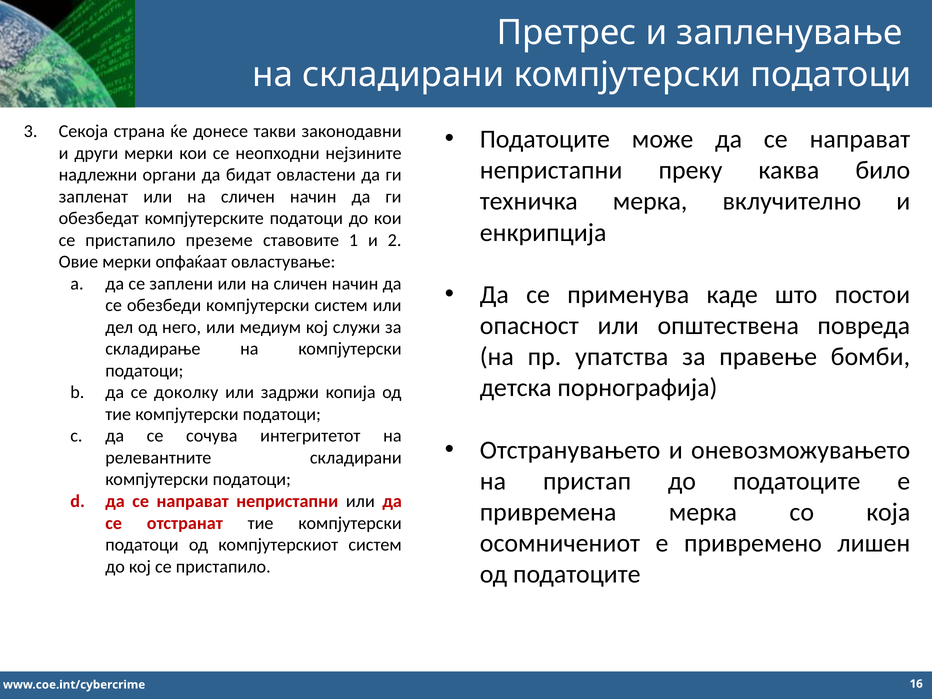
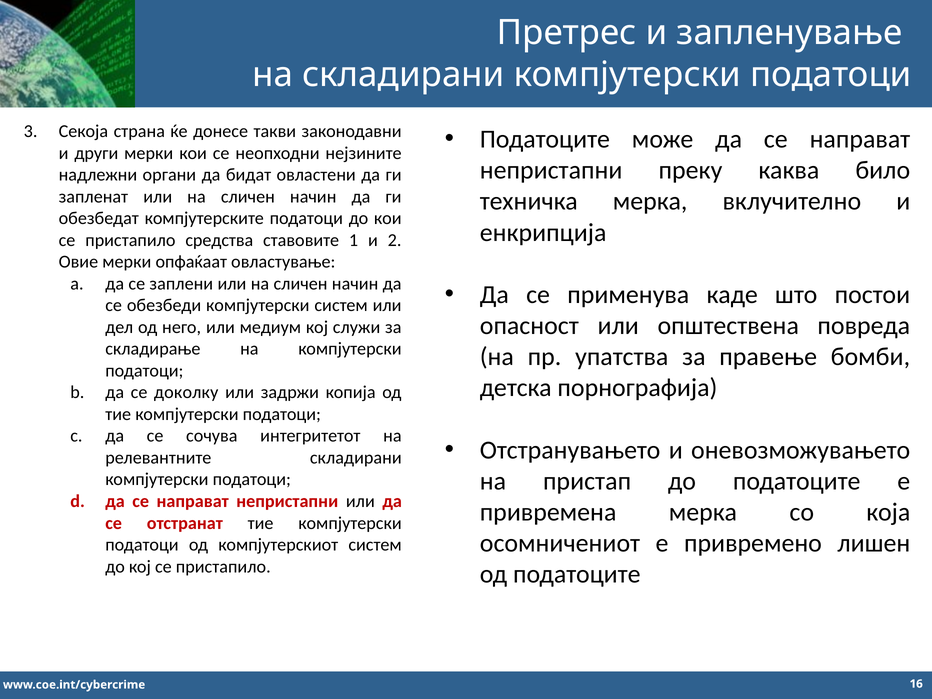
преземе: преземе -> средства (219, 240)
